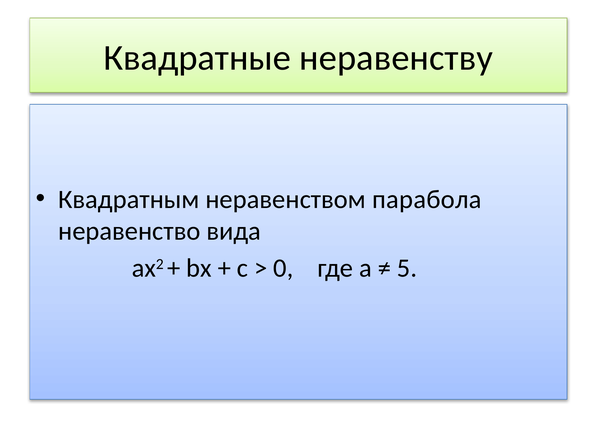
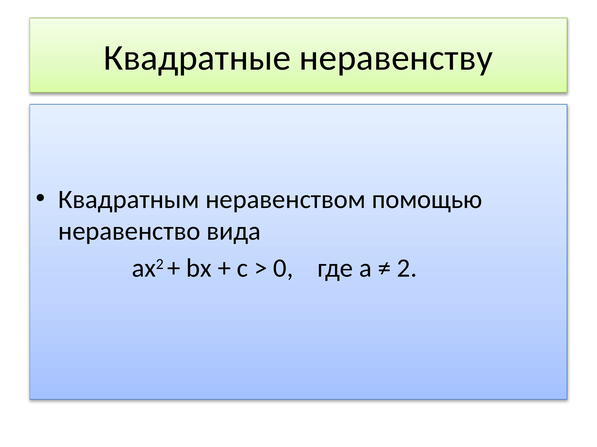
парабола: парабола -> помощью (427, 200)
5: 5 -> 2 (407, 269)
